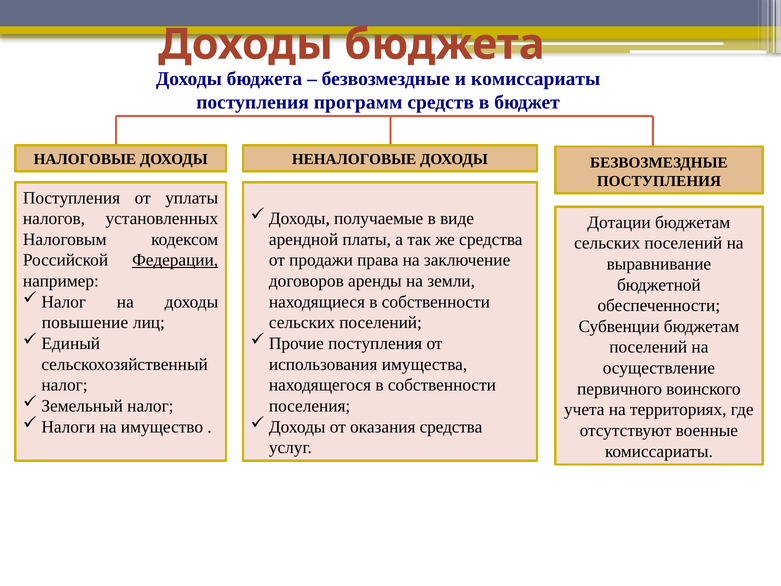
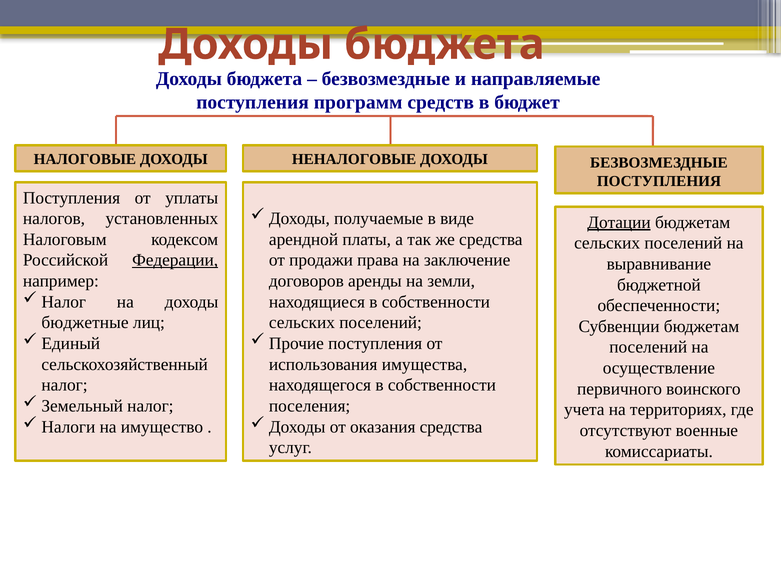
комиссариаты: комиссариаты -> направляемые (536, 79)
Дотации underline: none -> present (619, 222)
повышение: повышение -> бюджетные (85, 323)
